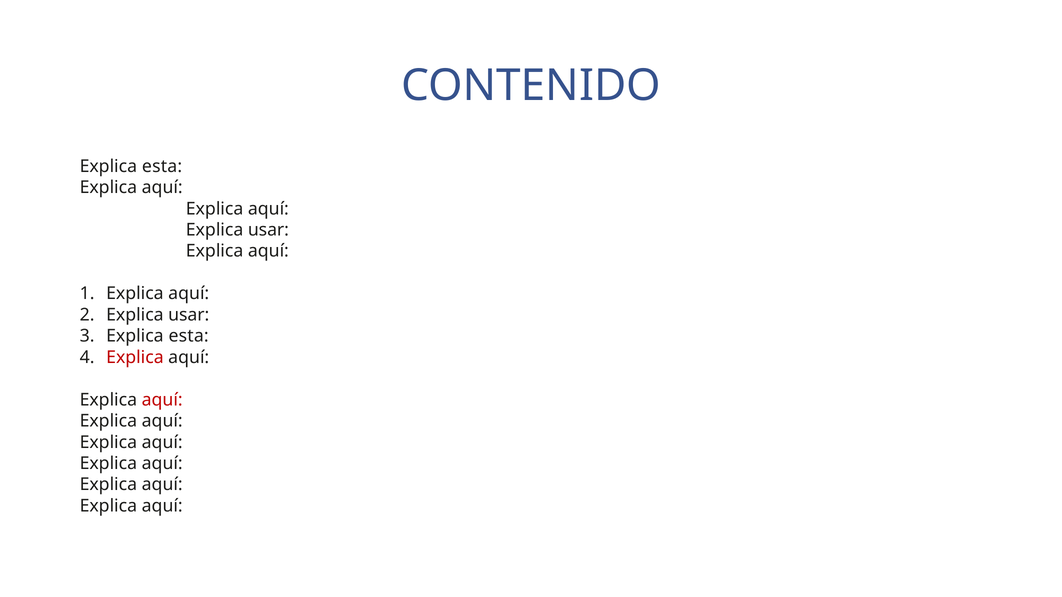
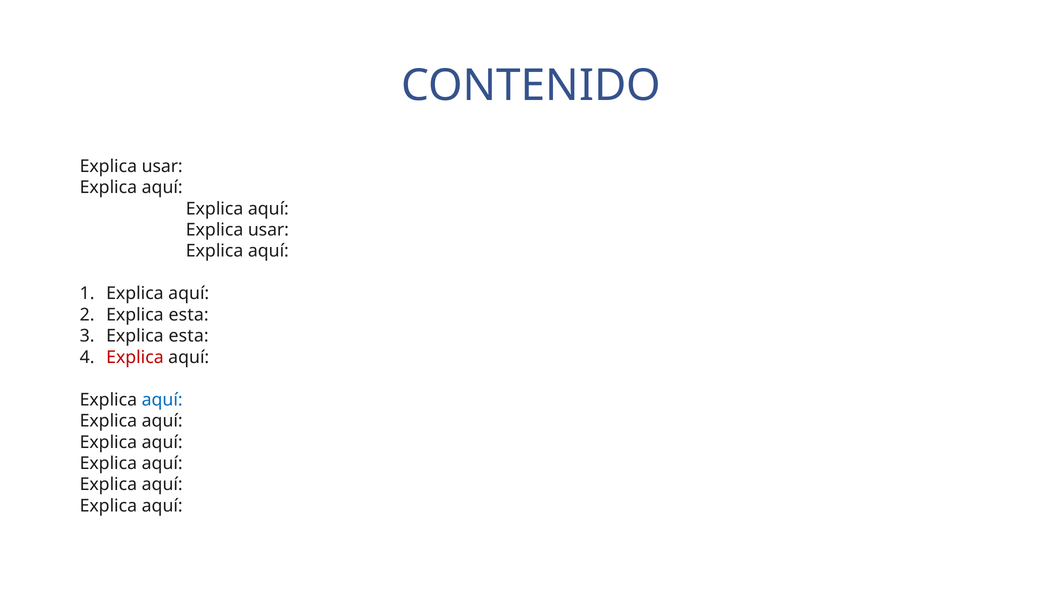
esta: esta -> usar (162, 166)
usar: usar -> esta (189, 315)
aquí colour: red -> blue (162, 400)
